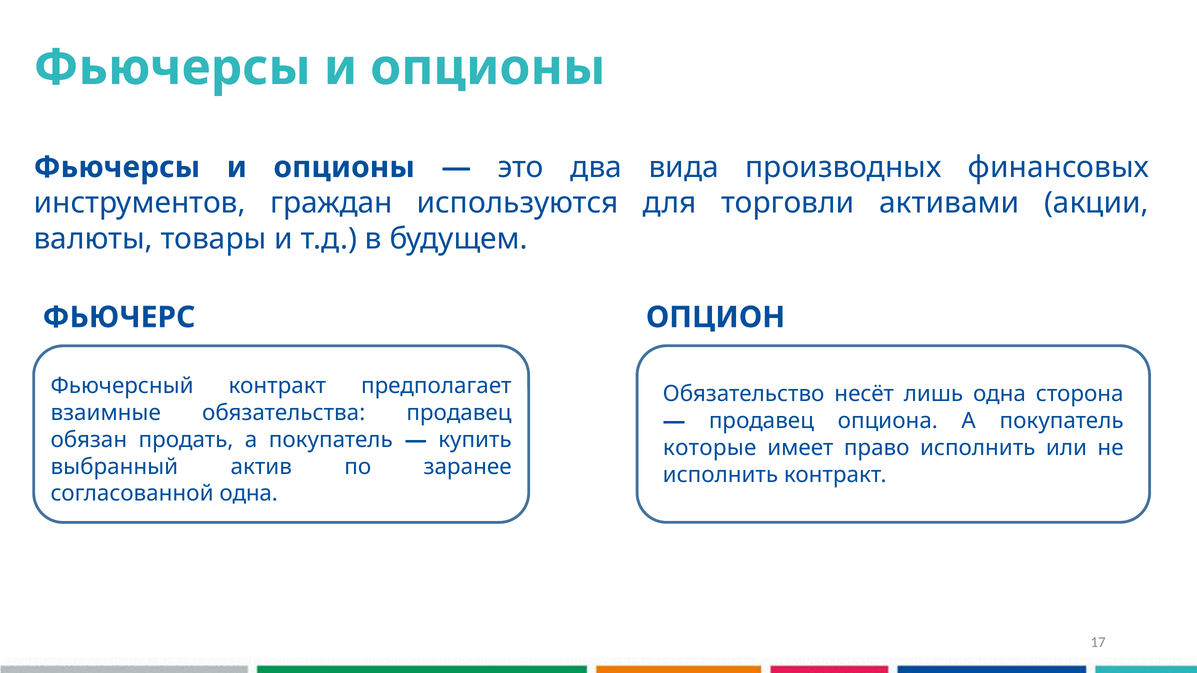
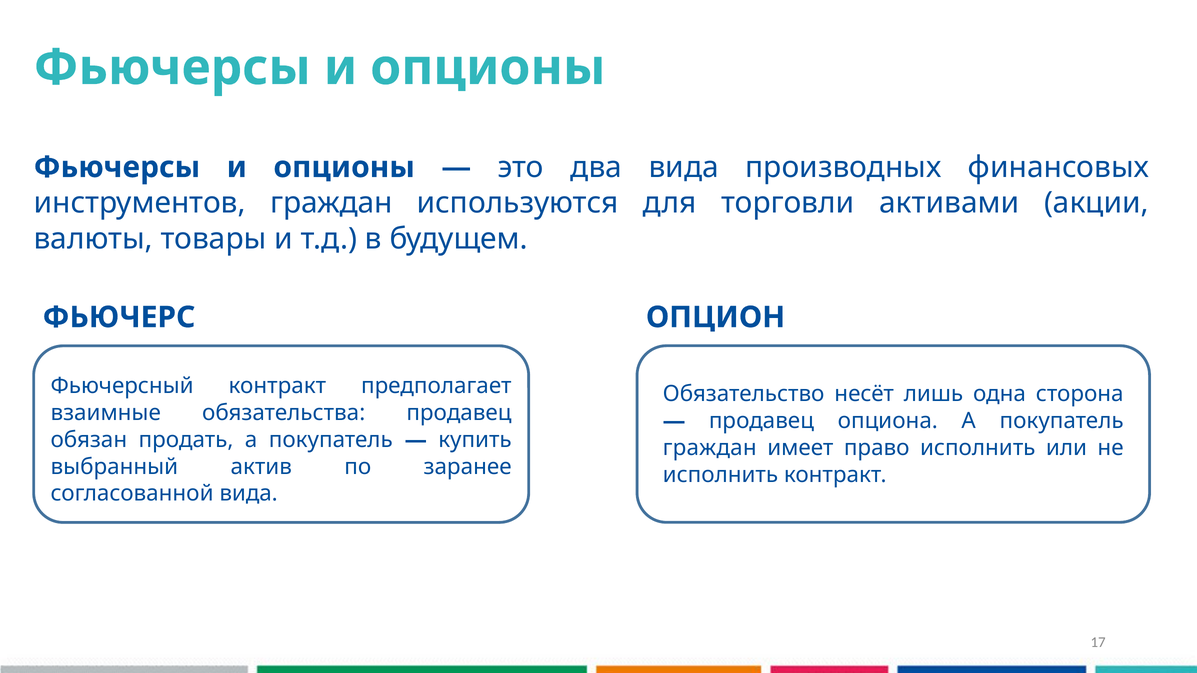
которые: которые -> граждан (710, 448)
согласованной одна: одна -> вида (249, 494)
